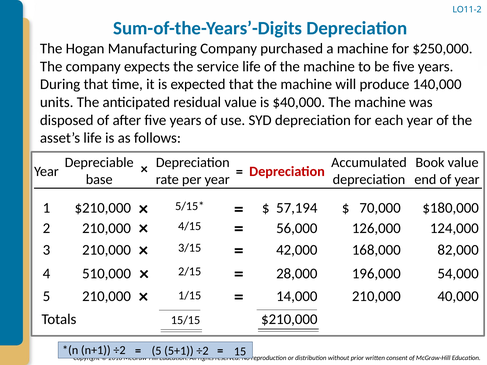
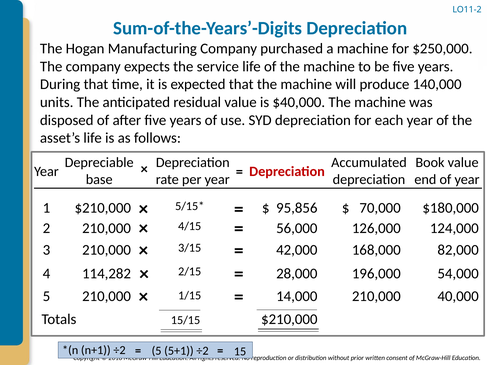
57,194: 57,194 -> 95,856 (297, 208)
510,000: 510,000 -> 114,282 (107, 274)
